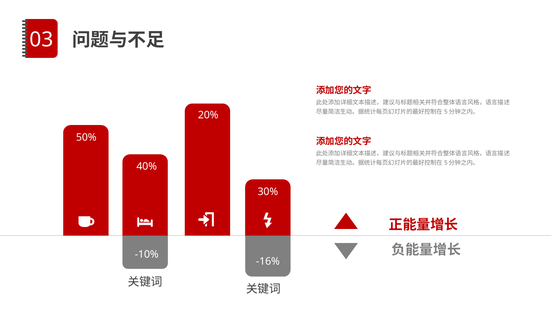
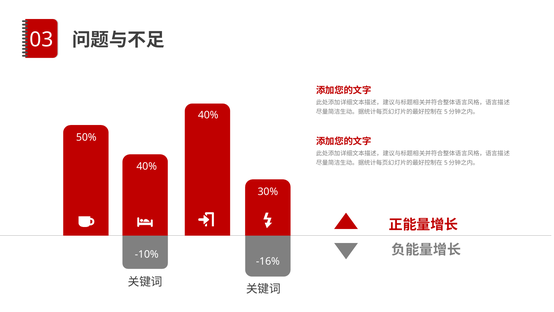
20%: 20% -> 40% (208, 115)
